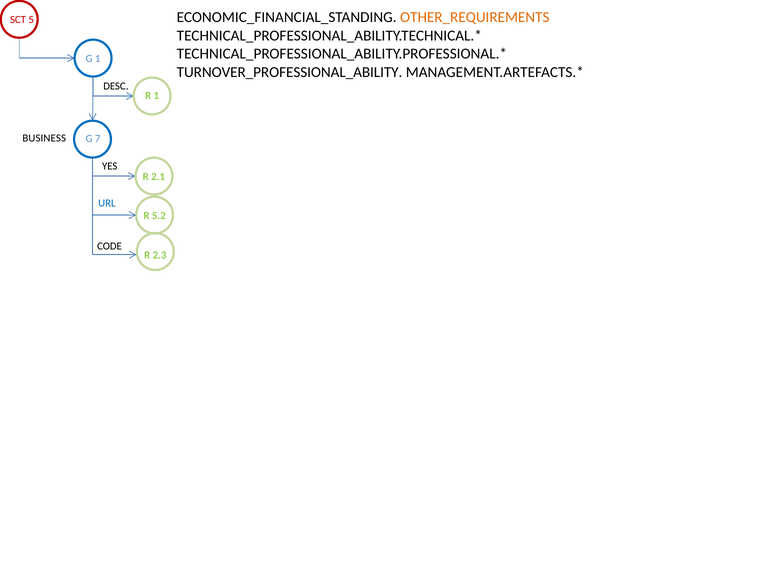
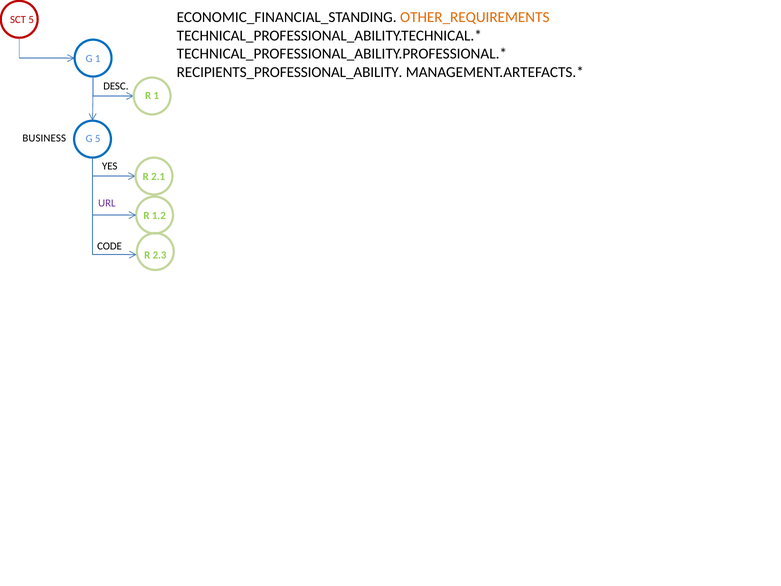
TURNOVER_PROFESSIONAL_ABILITY: TURNOVER_PROFESSIONAL_ABILITY -> RECIPIENTS_PROFESSIONAL_ABILITY (290, 72)
G 7: 7 -> 5 (98, 139)
URL colour: blue -> purple (107, 203)
5.2: 5.2 -> 1.2 (159, 216)
